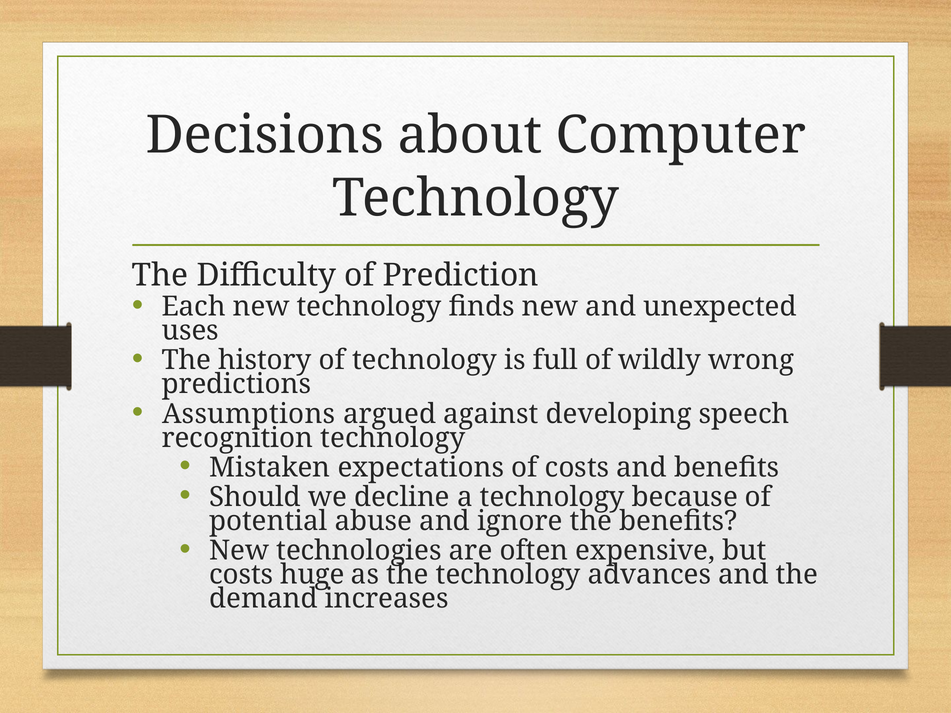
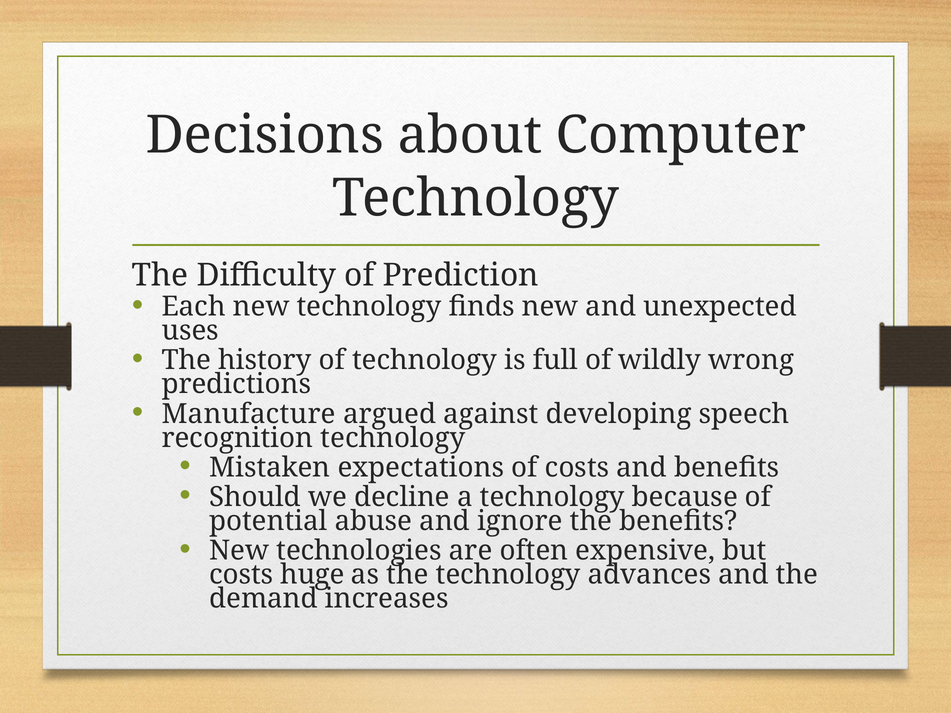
Assumptions: Assumptions -> Manufacture (249, 414)
